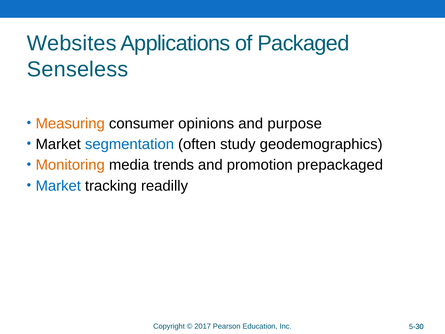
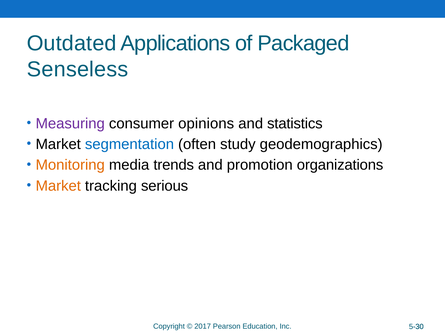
Websites: Websites -> Outdated (72, 43)
Measuring colour: orange -> purple (70, 123)
purpose: purpose -> statistics (295, 123)
prepackaged: prepackaged -> organizations (340, 165)
Market colour: blue -> orange (58, 186)
readilly: readilly -> serious (165, 186)
